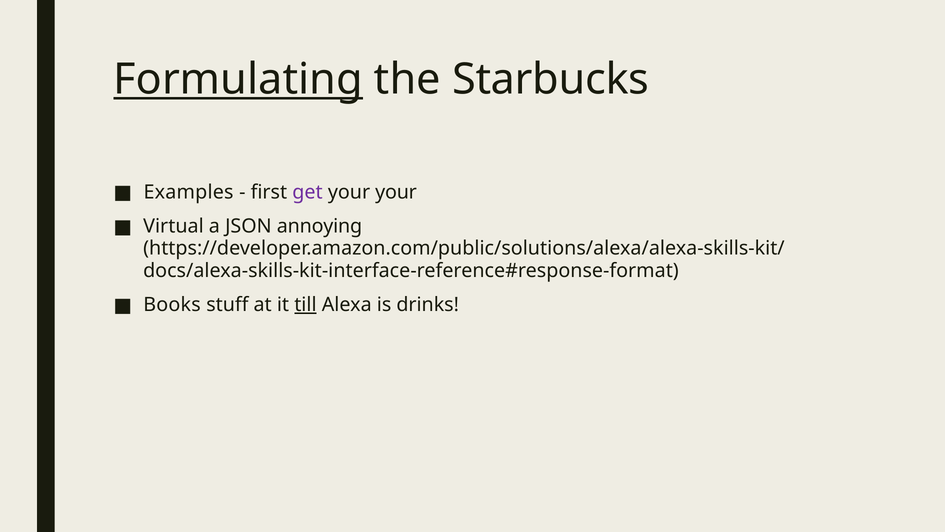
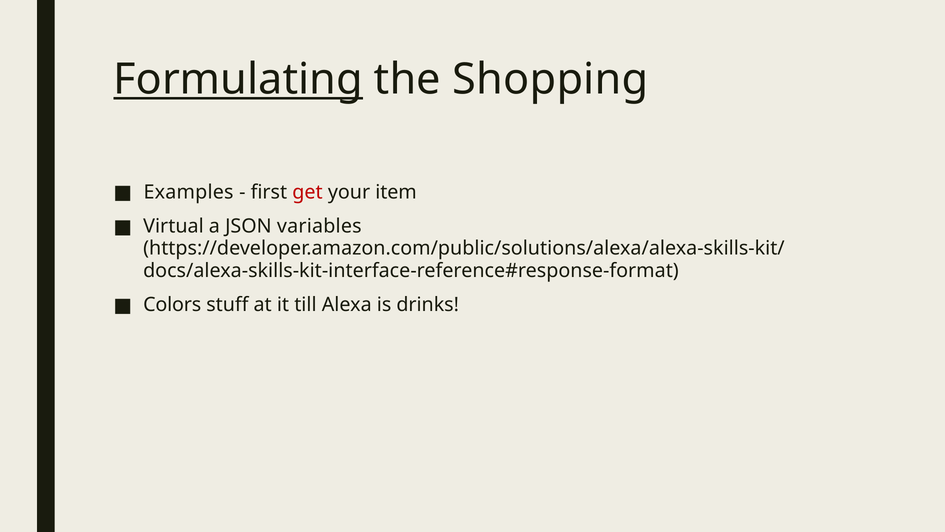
Starbucks: Starbucks -> Shopping (550, 79)
get colour: purple -> red (308, 192)
your your: your -> item (396, 192)
annoying: annoying -> variables (319, 226)
Books: Books -> Colors (172, 305)
till underline: present -> none (305, 305)
